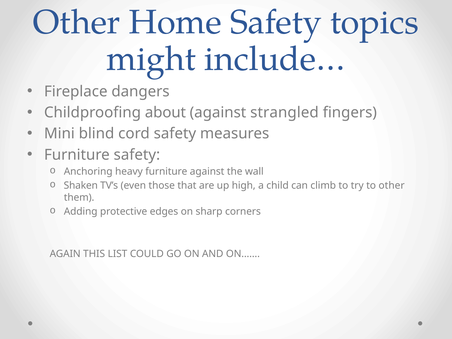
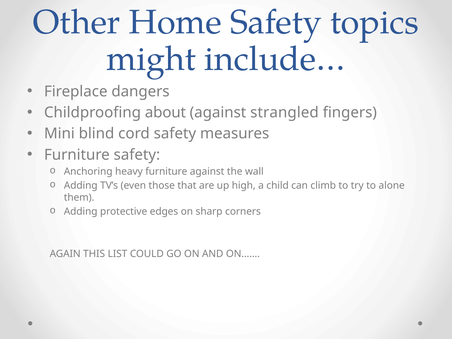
Shaken: Shaken -> Adding (81, 185)
to other: other -> alone (392, 185)
